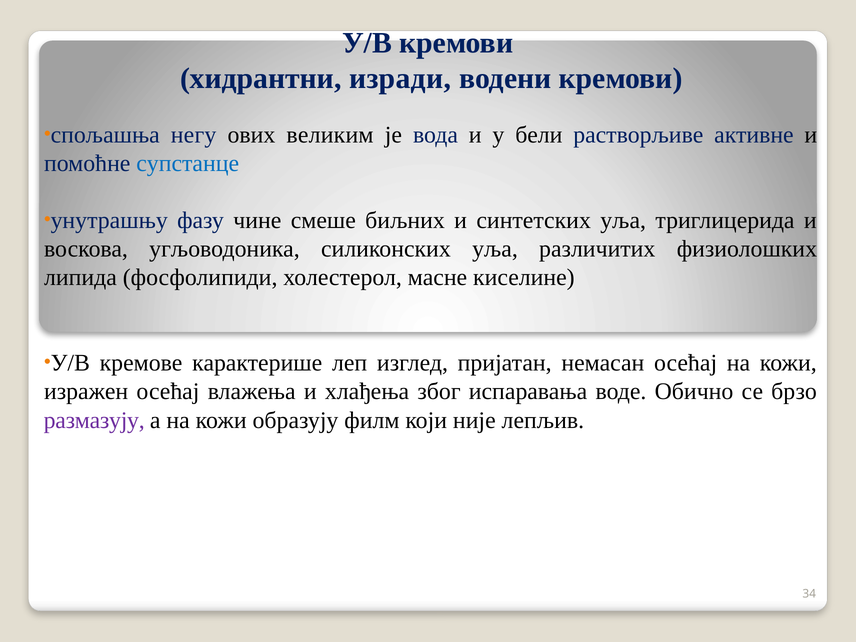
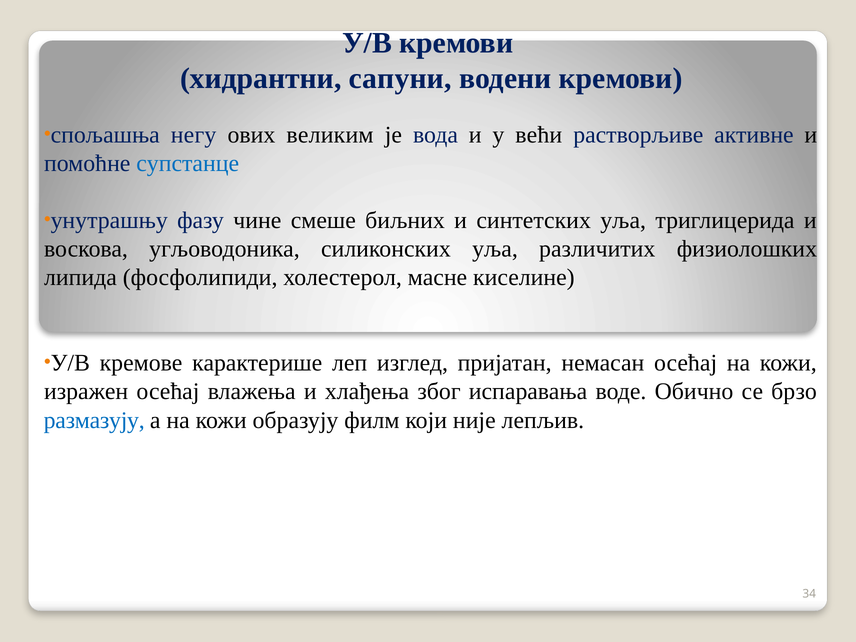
изради: изради -> сапуни (400, 78)
бели: бели -> већи (539, 135)
размазују colour: purple -> blue (94, 420)
